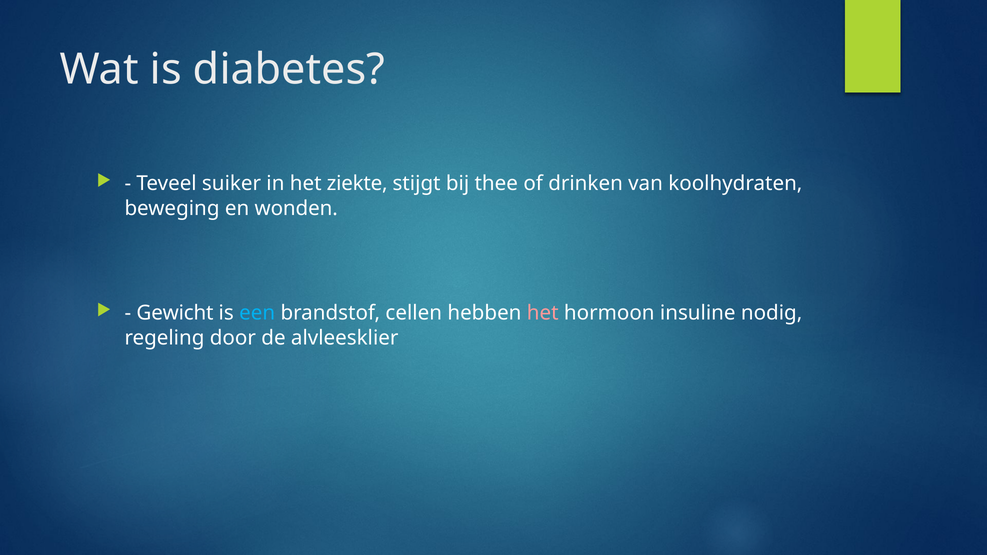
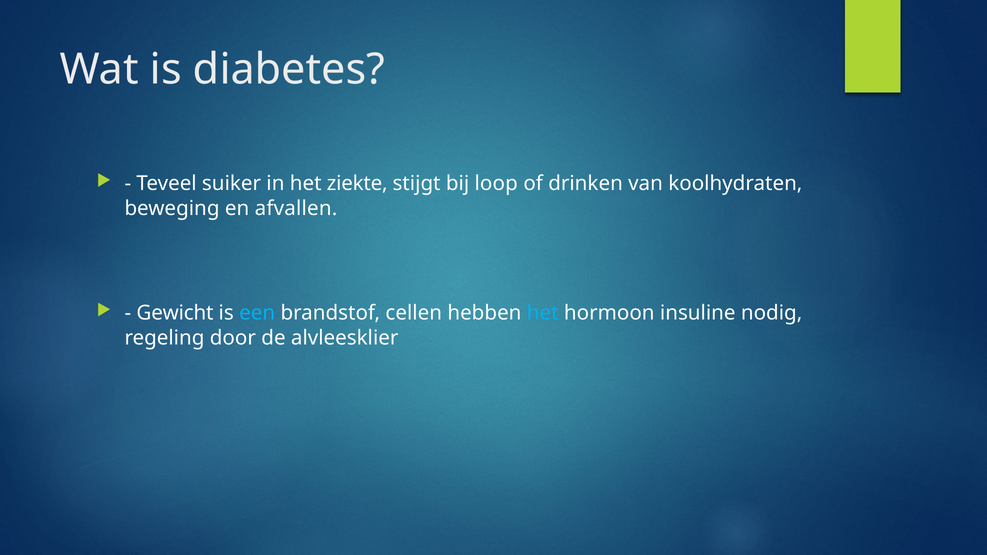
thee: thee -> loop (496, 184)
wonden: wonden -> afvallen (296, 208)
het colour: pink -> light blue (543, 313)
